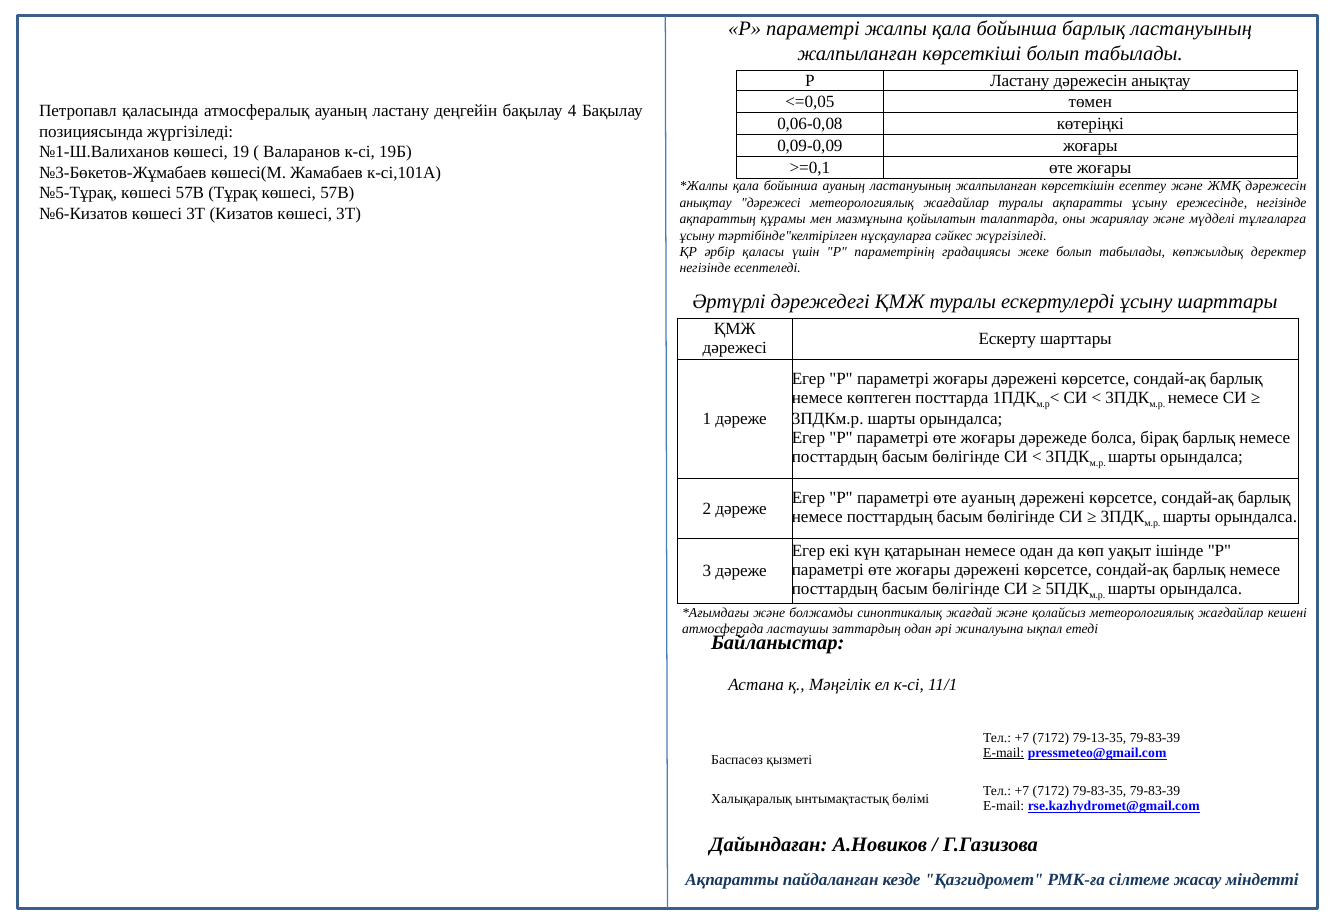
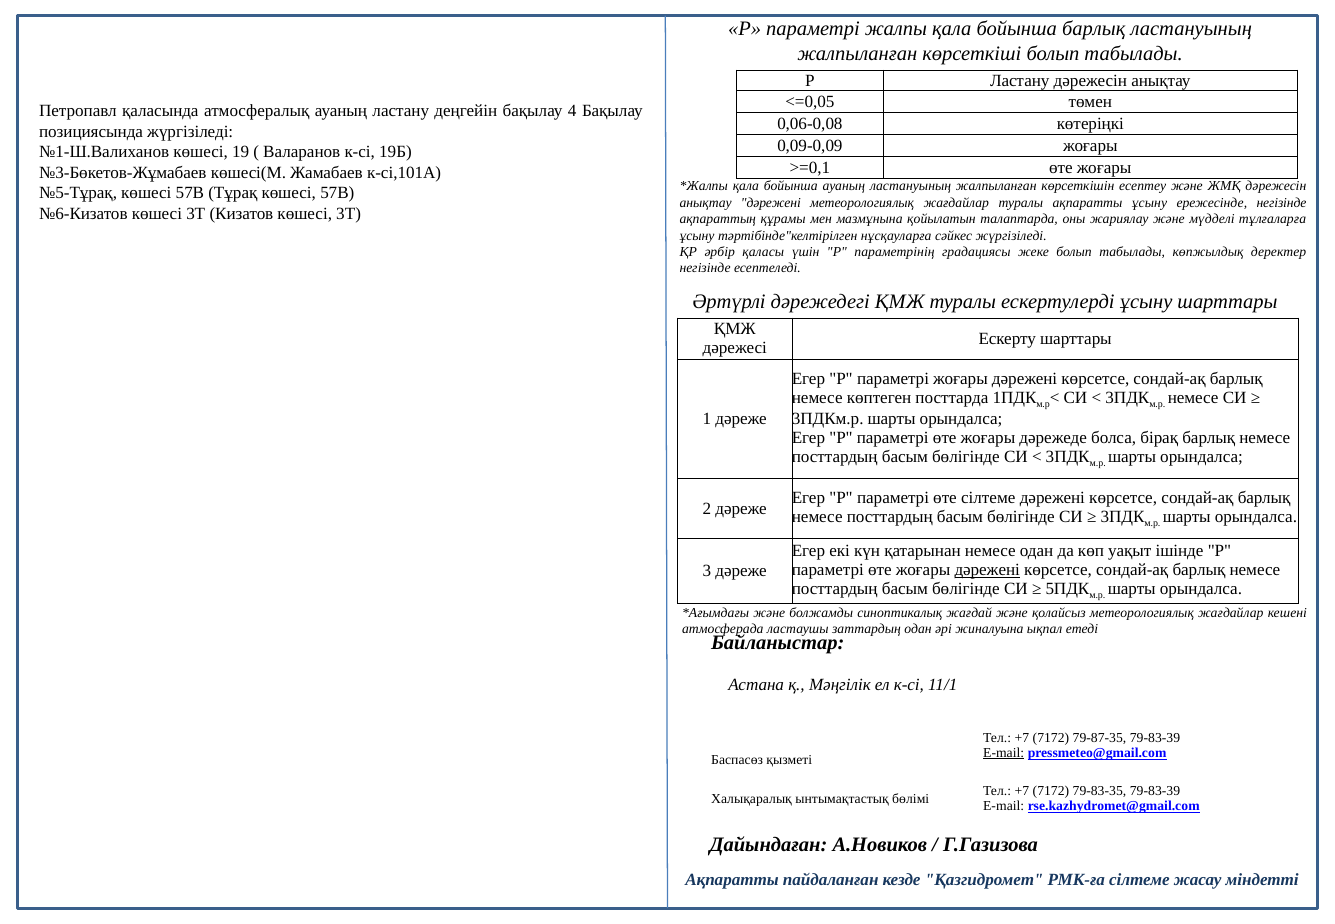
анықтау дәрежесі: дәрежесі -> дәрежені (771, 203)
өте ауаның: ауаның -> сілтеме (988, 498)
дәрежені underline: none -> present (987, 570)
79-13-35: 79-13-35 -> 79-87-35 (1100, 738)
